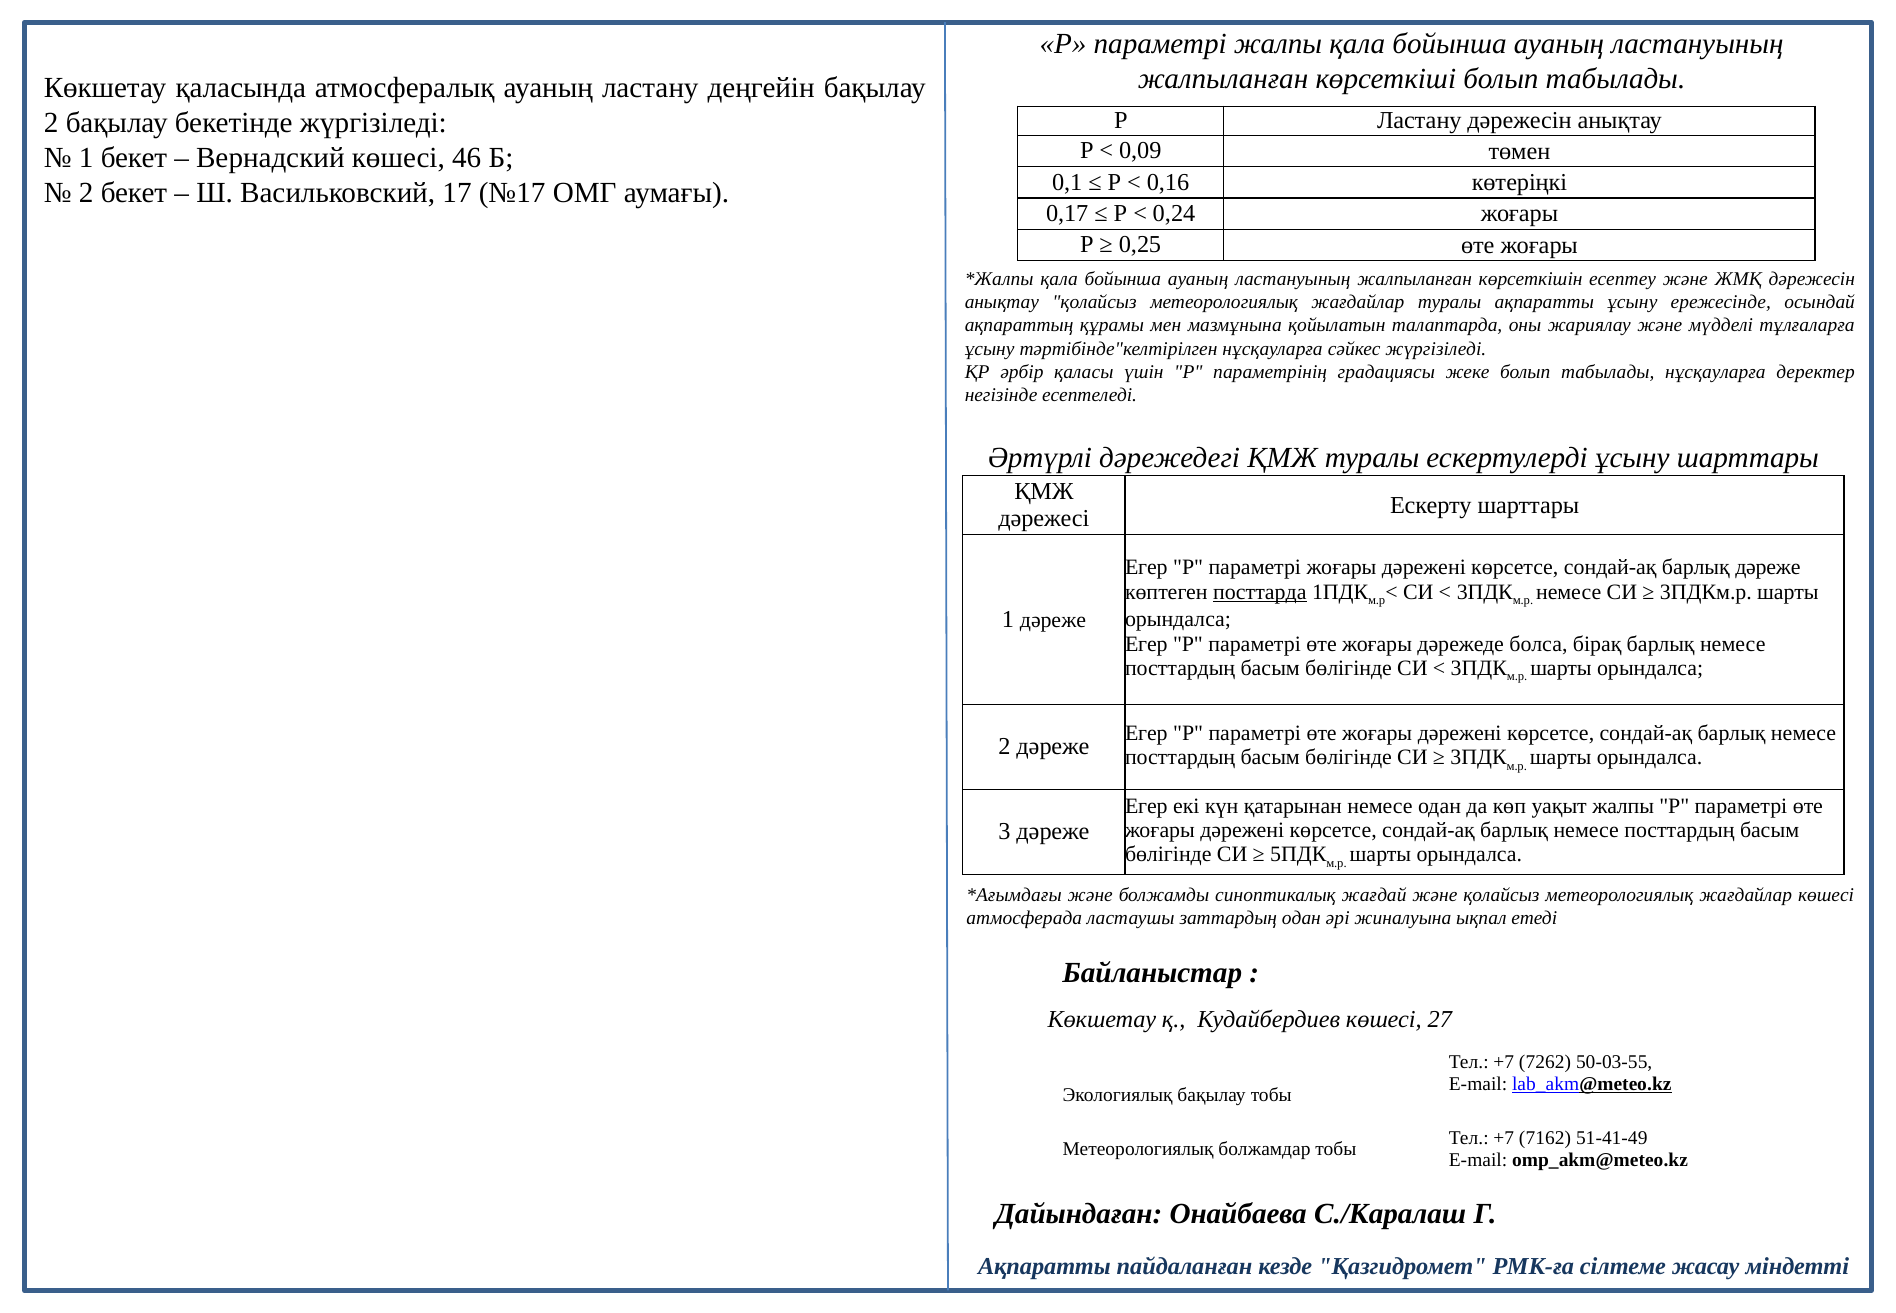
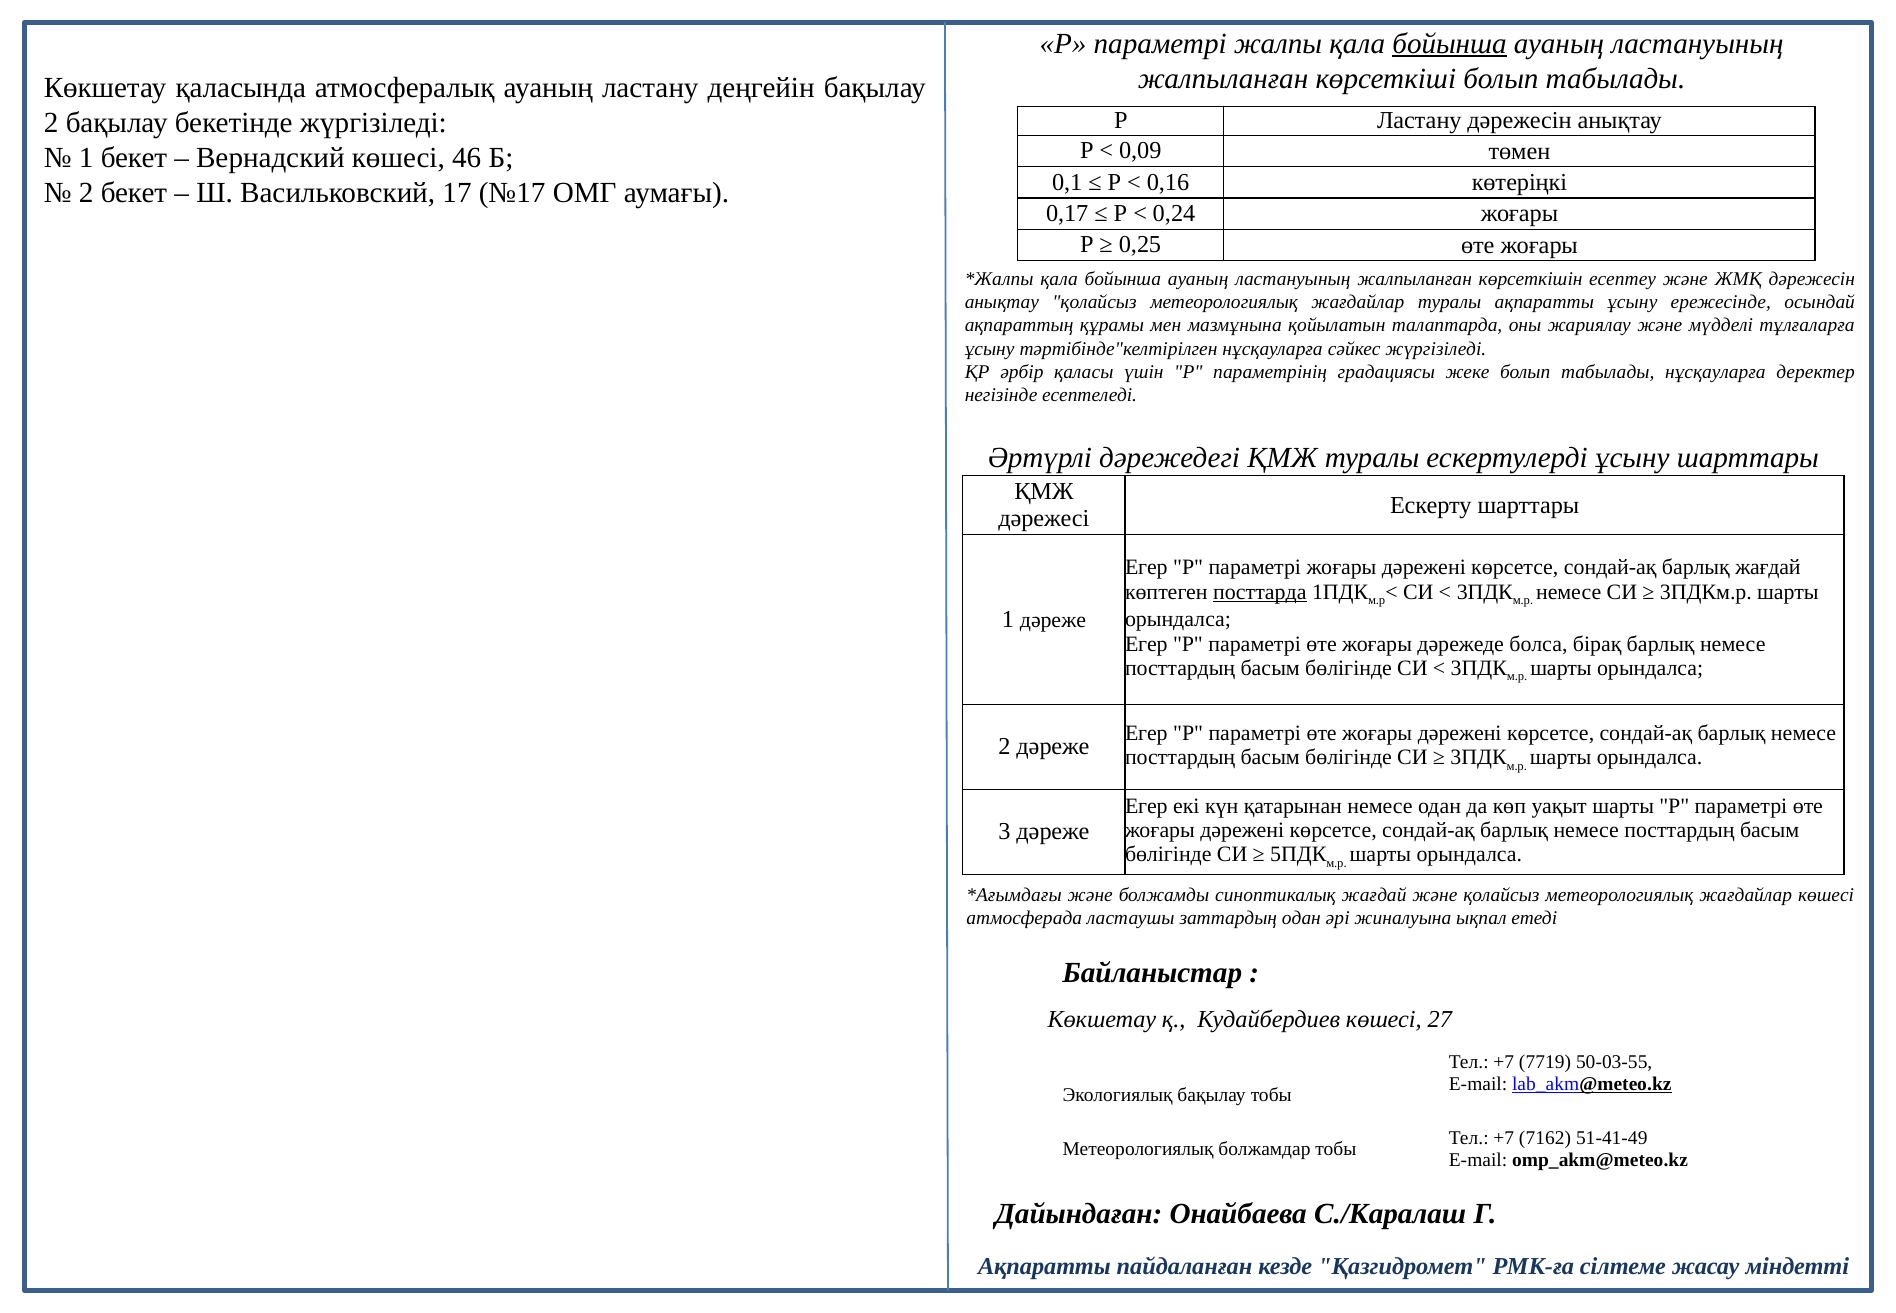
бойынша underline: none -> present (1450, 43)
барлық дәреже: дәреже -> жағдай (1768, 567)
уақыт жалпы: жалпы -> шарты (1623, 806)
7262: 7262 -> 7719 (1545, 1062)
